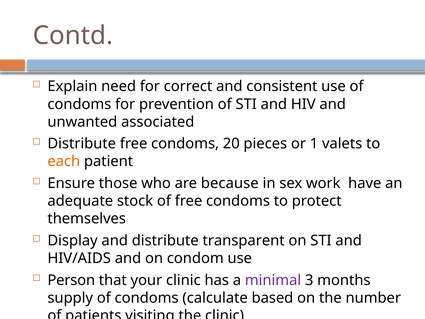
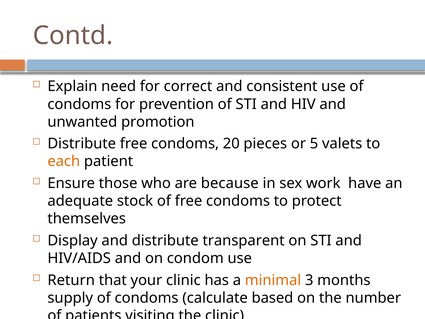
associated: associated -> promotion (158, 122)
1: 1 -> 5 (314, 144)
Person: Person -> Return (71, 280)
minimal colour: purple -> orange (273, 280)
